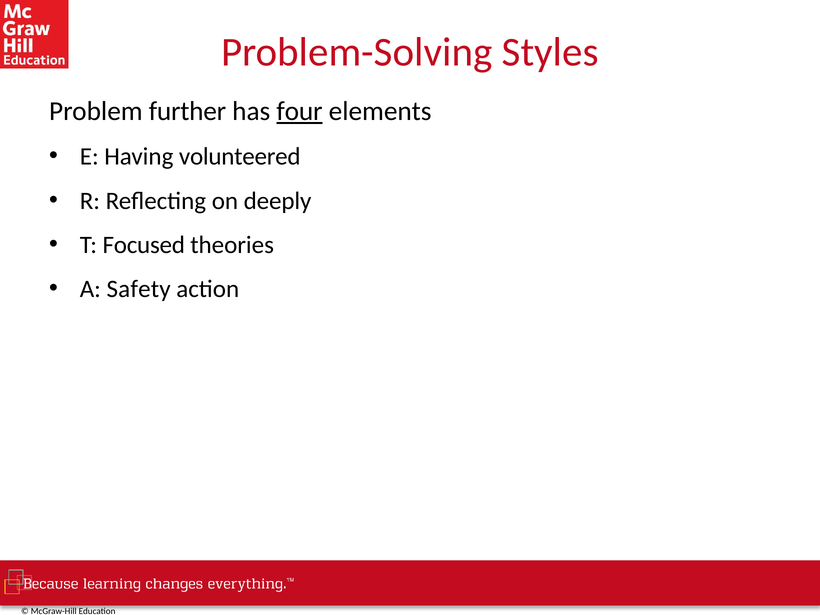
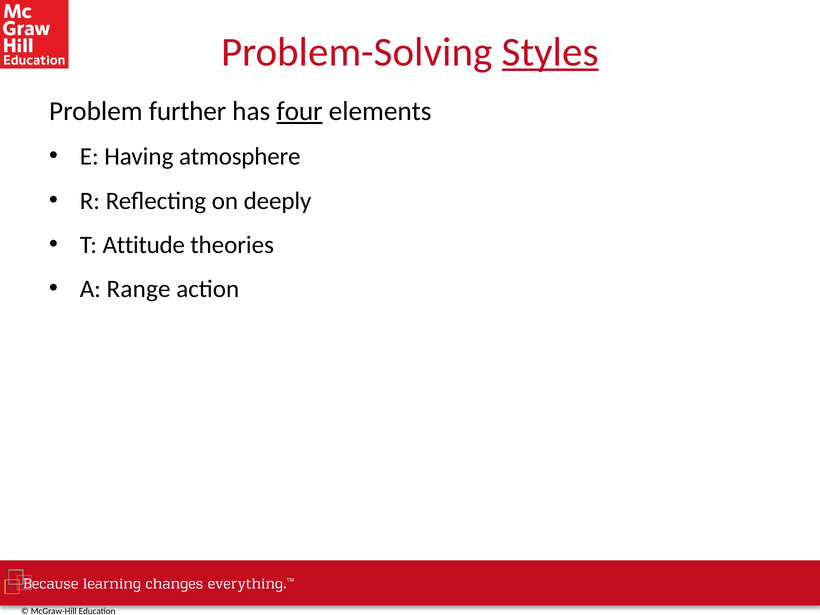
Styles underline: none -> present (550, 52)
volunteered: volunteered -> atmosphere (240, 157)
Focused: Focused -> Attitude (144, 245)
Safety: Safety -> Range (139, 289)
